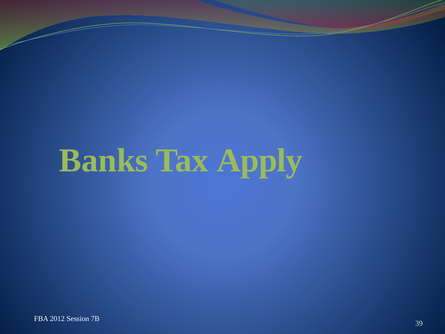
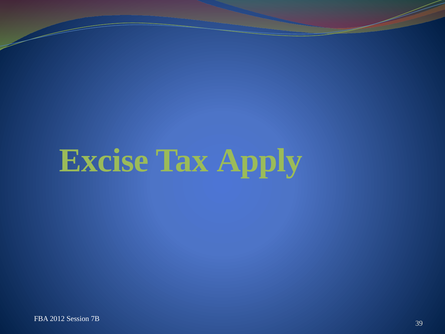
Banks: Banks -> Excise (104, 160)
